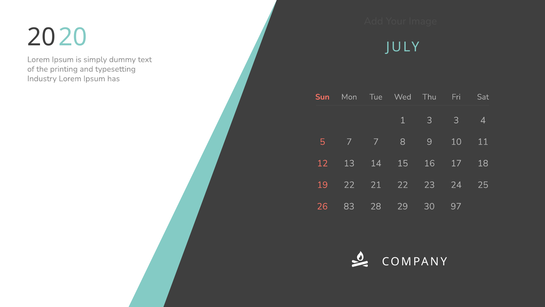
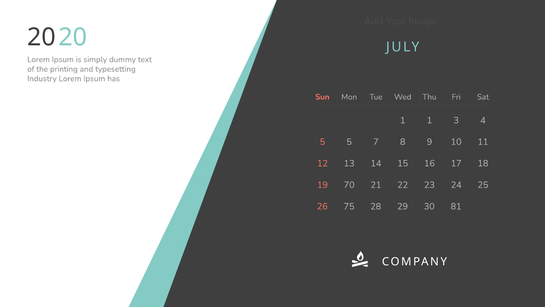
1 3: 3 -> 1 (429, 120)
5 7: 7 -> 5 (349, 142)
19 22: 22 -> 70 (349, 185)
83: 83 -> 75 (349, 206)
97: 97 -> 81 (456, 206)
